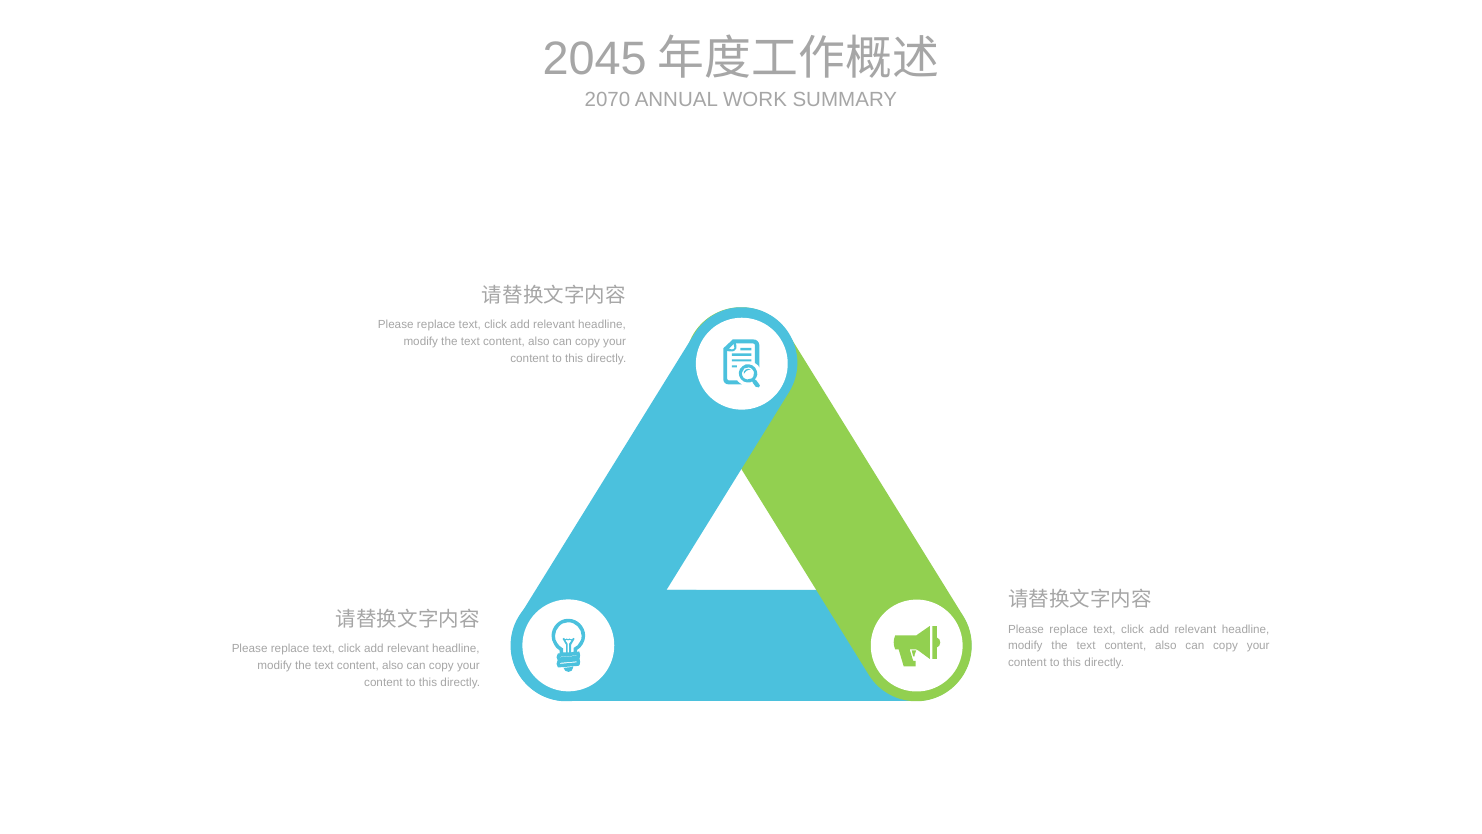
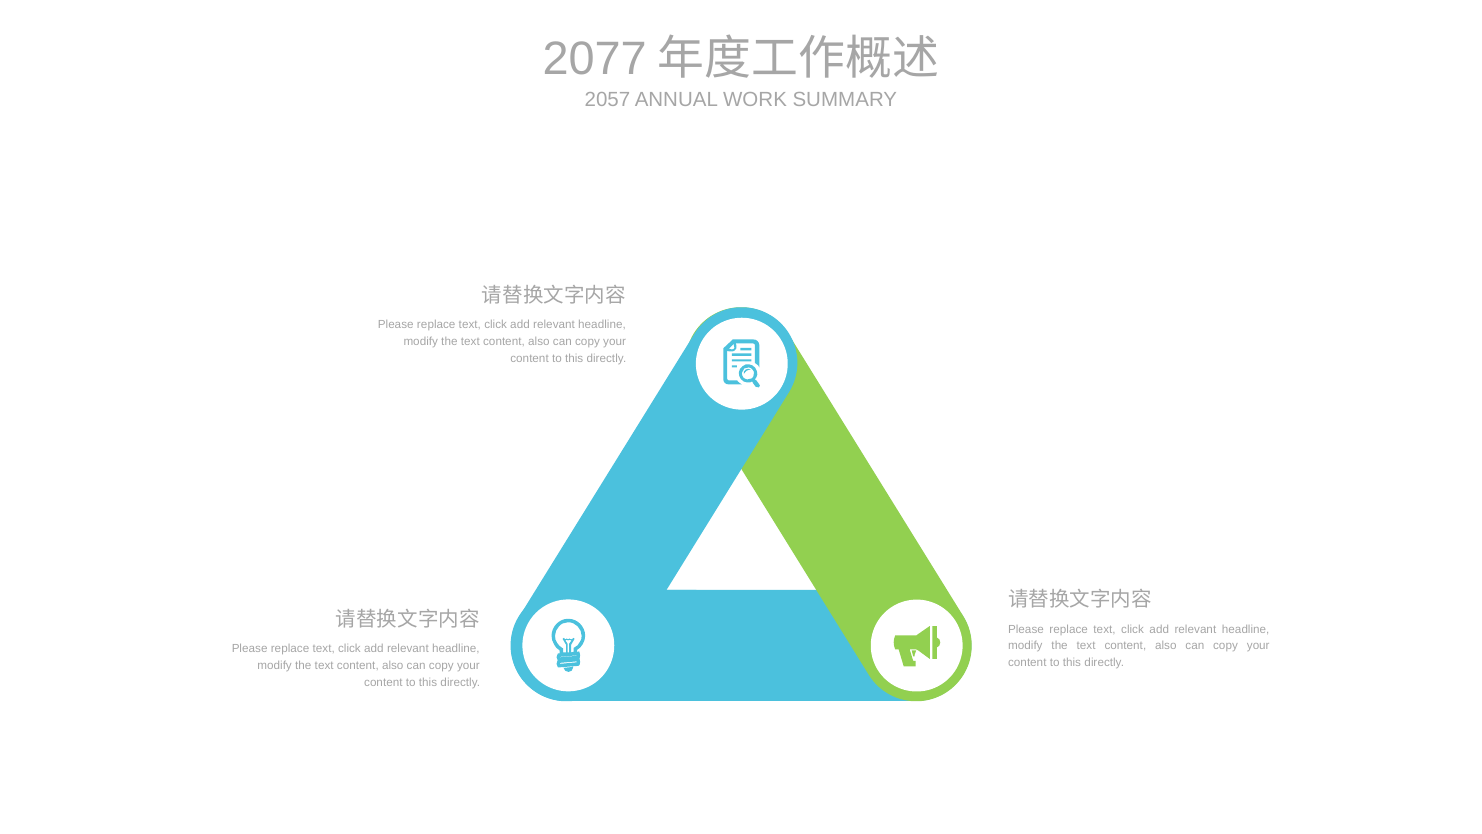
2045: 2045 -> 2077 (595, 59)
2070: 2070 -> 2057 (607, 99)
